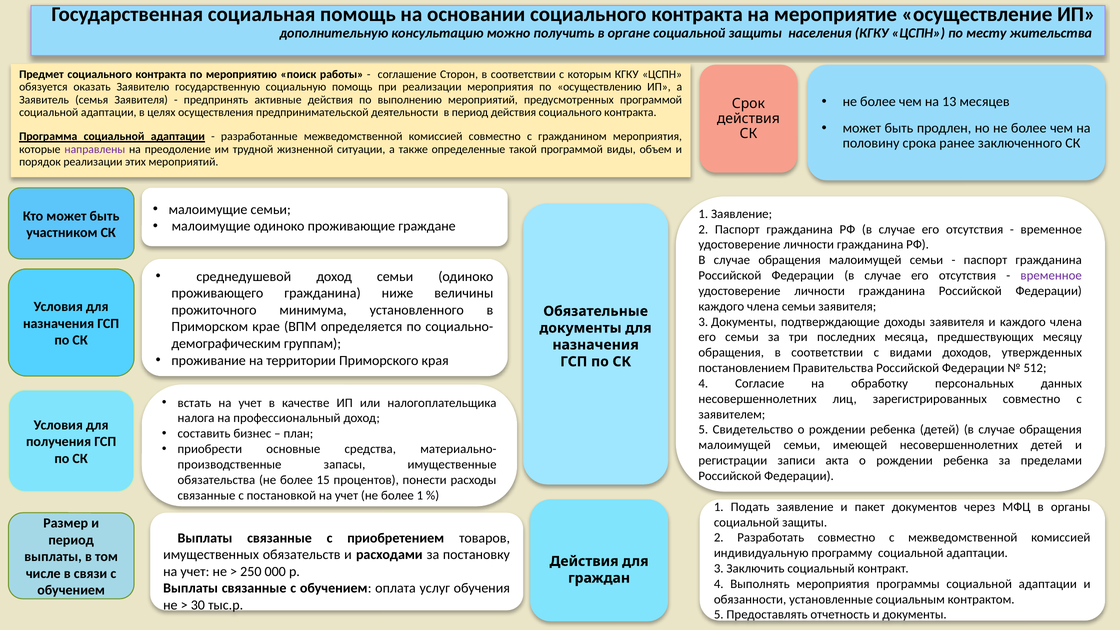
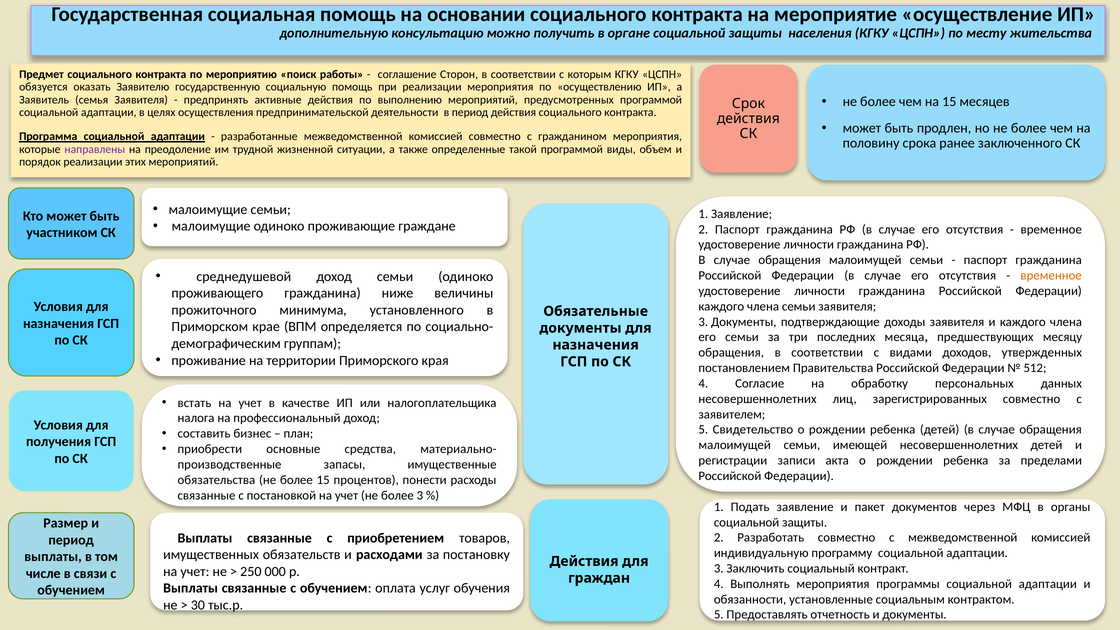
на 13: 13 -> 15 (949, 101)
временное colour: purple -> orange (1051, 276)
более 1: 1 -> 3 (420, 495)
